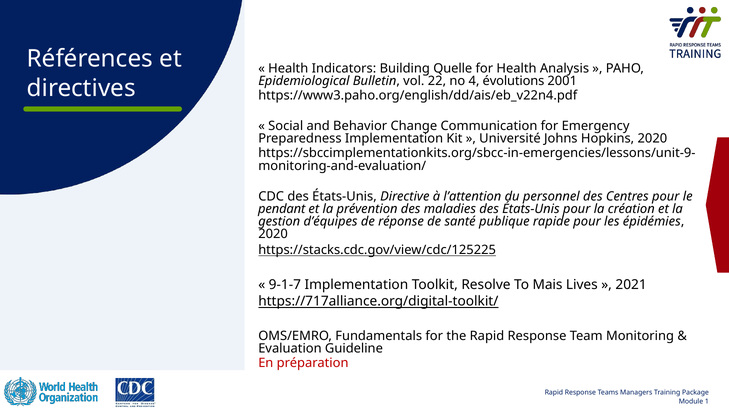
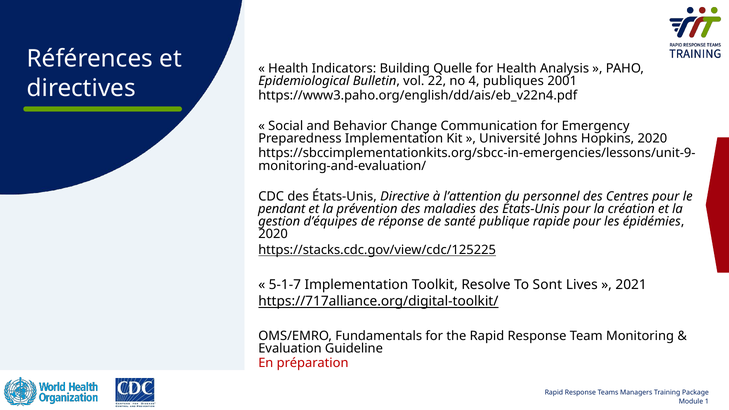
évolutions: évolutions -> publiques (513, 81)
9-1-7: 9-1-7 -> 5-1-7 (285, 285)
Mais: Mais -> Sont (547, 285)
